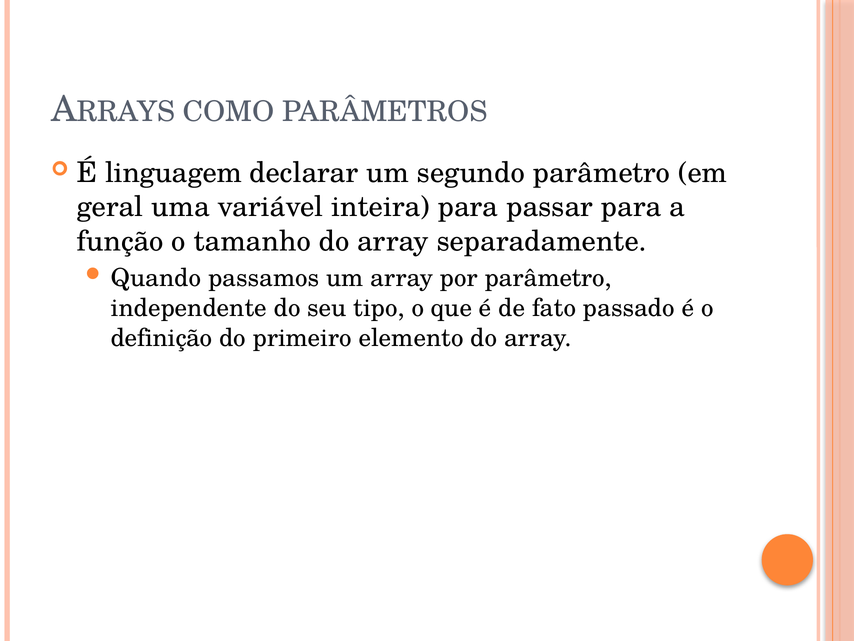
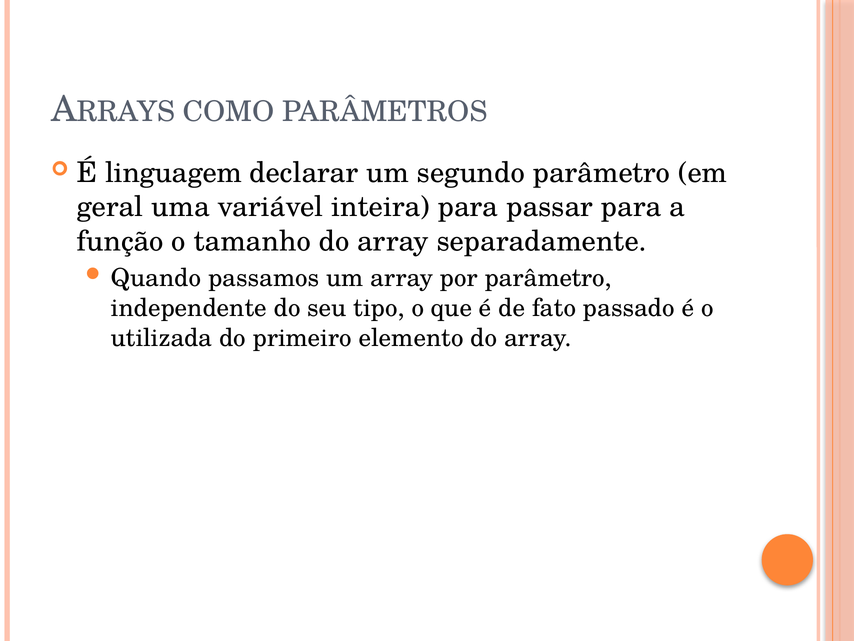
definição: definição -> utilizada (162, 338)
